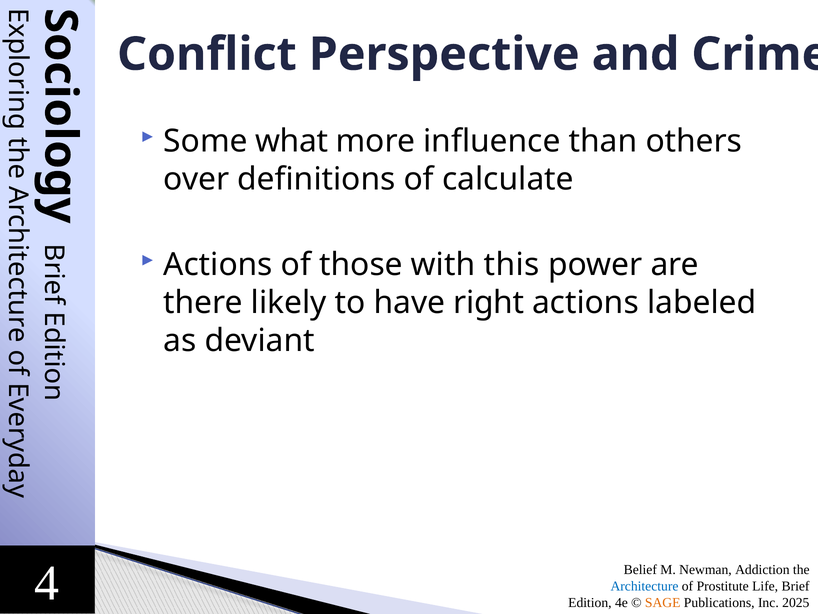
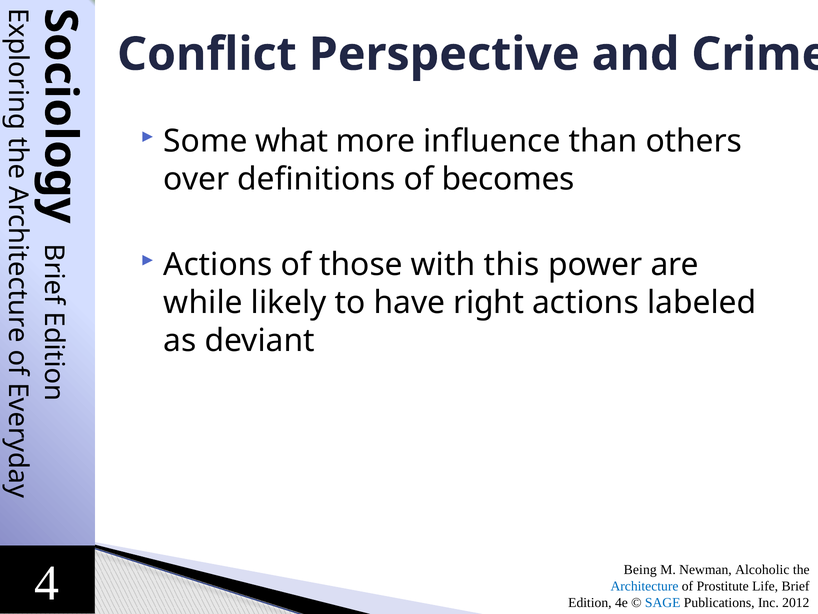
calculate: calculate -> becomes (508, 179)
there: there -> while (203, 303)
Belief: Belief -> Being (640, 569)
Addiction: Addiction -> Alcoholic (762, 569)
SAGE colour: orange -> blue (663, 602)
2025: 2025 -> 2012 (796, 602)
